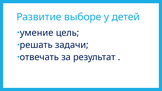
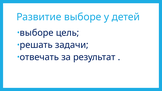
умение: умение -> выборе (37, 33)
